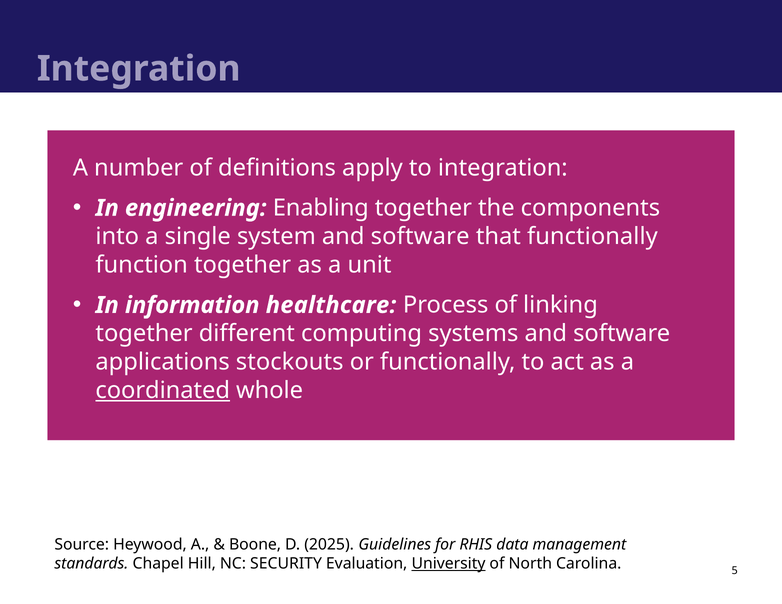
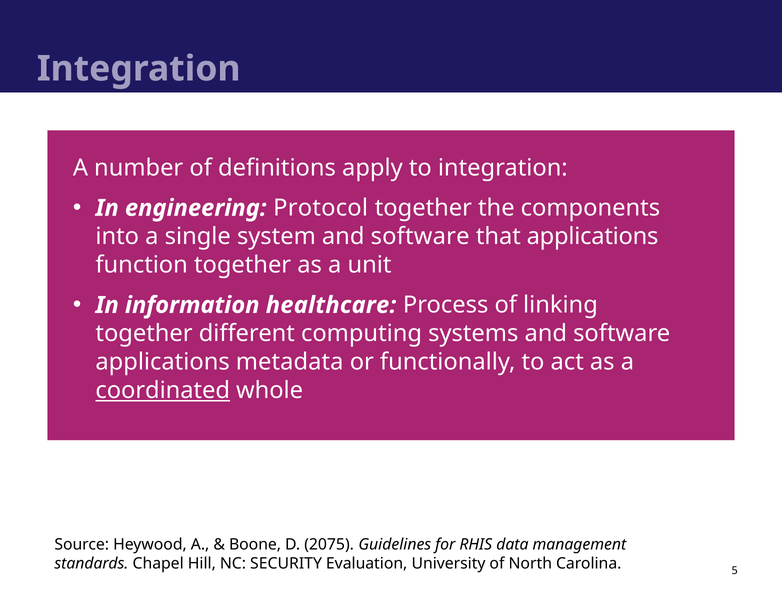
Enabling: Enabling -> Protocol (321, 208)
that functionally: functionally -> applications (593, 237)
stockouts: stockouts -> metadata (290, 362)
2025: 2025 -> 2075 (329, 545)
University underline: present -> none (448, 564)
